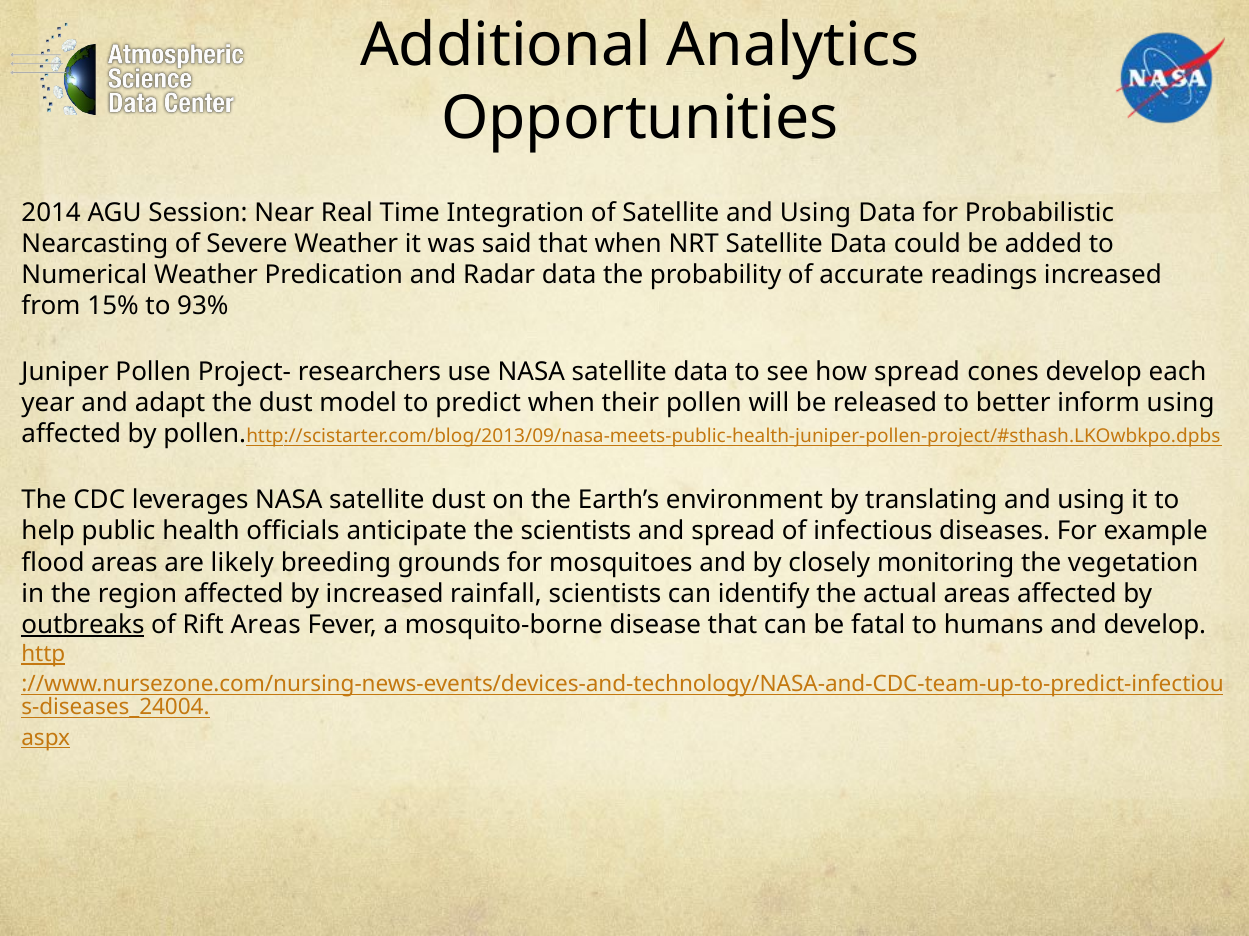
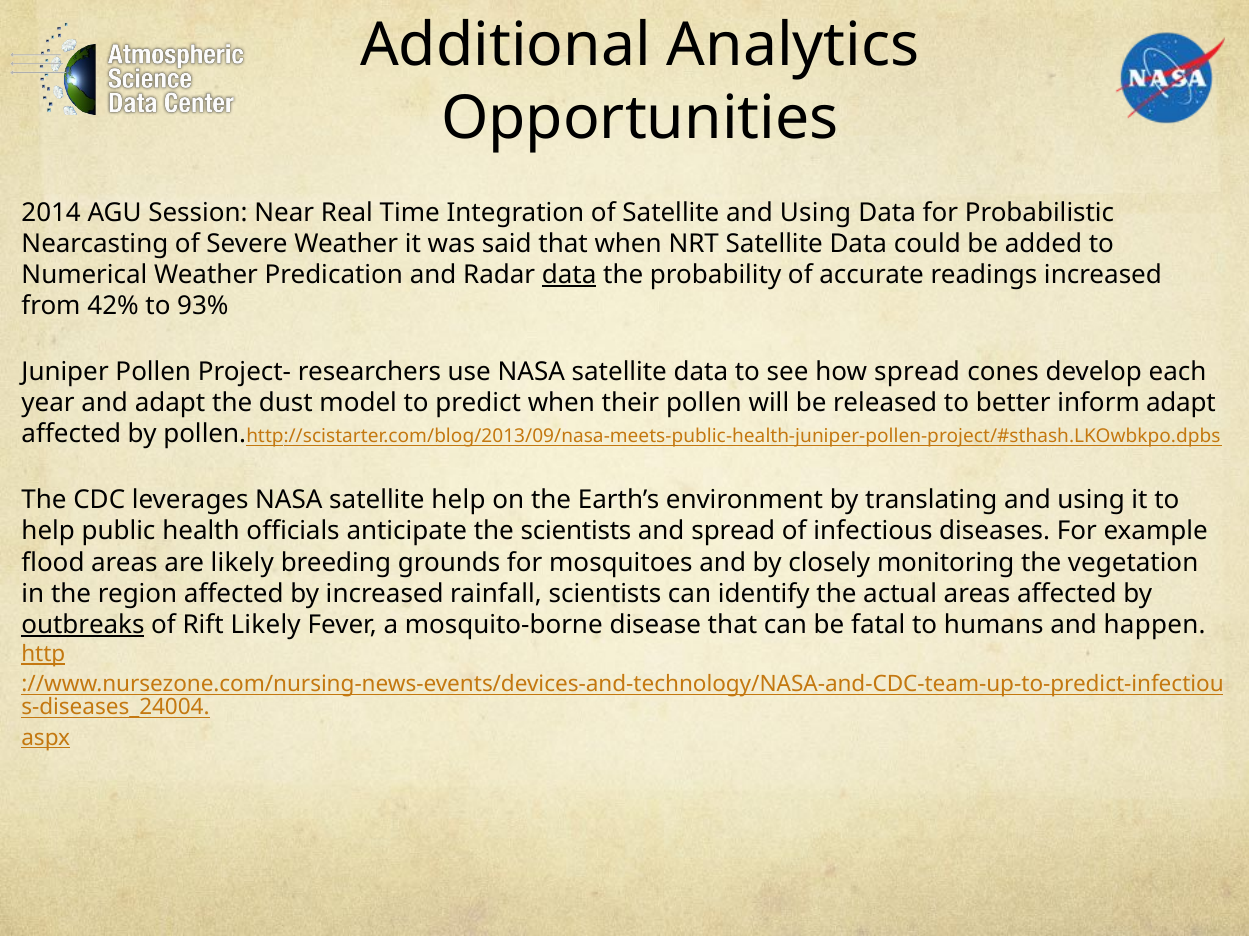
data underline: none -> present (569, 275)
15%: 15% -> 42% (113, 306)
inform using: using -> adapt (1181, 403)
satellite dust: dust -> help (458, 501)
Rift Areas: Areas -> Likely (266, 626)
and develop: develop -> happen (1155, 626)
